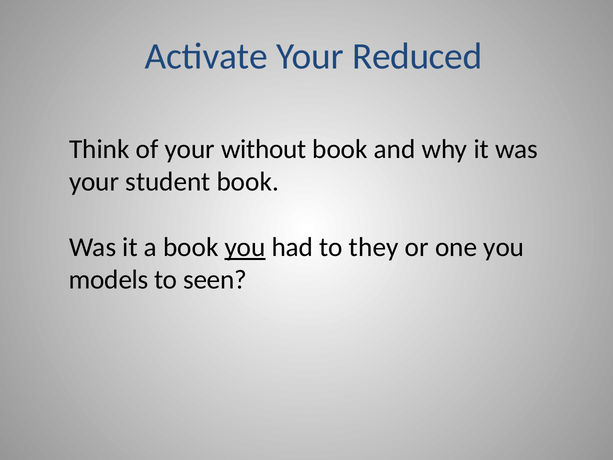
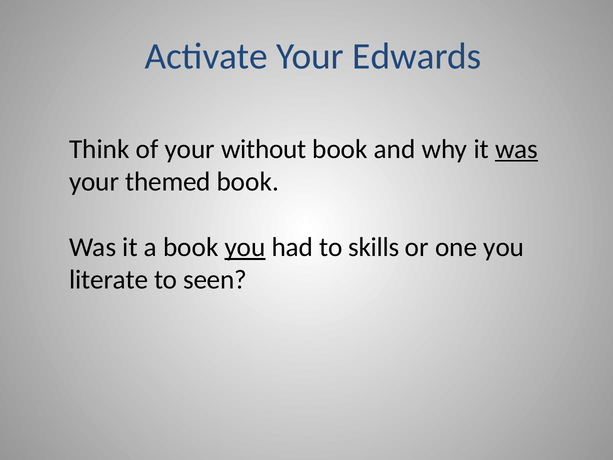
Reduced: Reduced -> Edwards (417, 56)
was underline: none -> present (517, 149)
student: student -> themed (168, 182)
they: they -> skills (374, 247)
models: models -> literate (109, 280)
